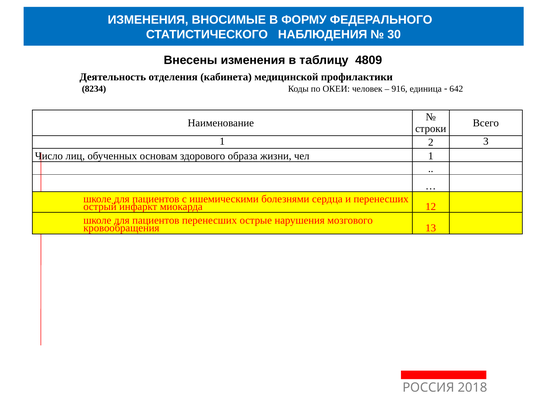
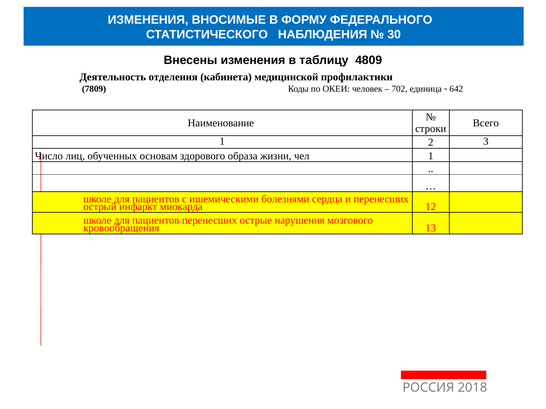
8234: 8234 -> 7809 (94, 89)
916: 916 -> 702 (399, 89)
